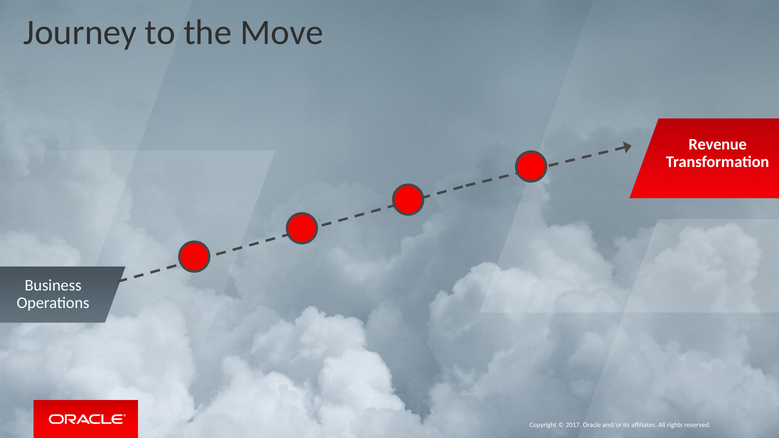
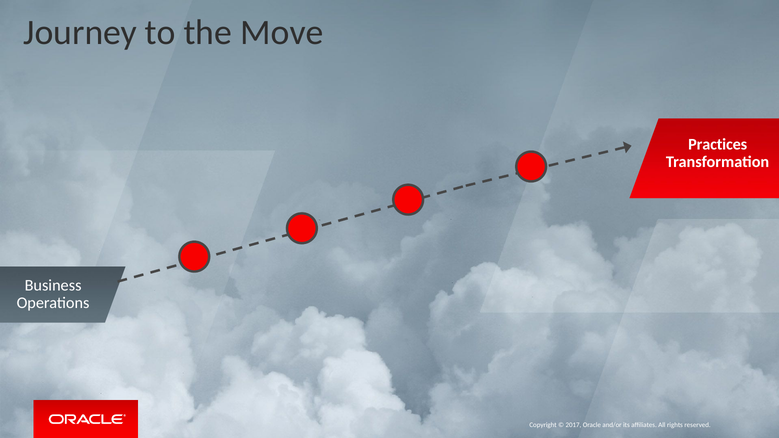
Revenue: Revenue -> Practices (718, 144)
